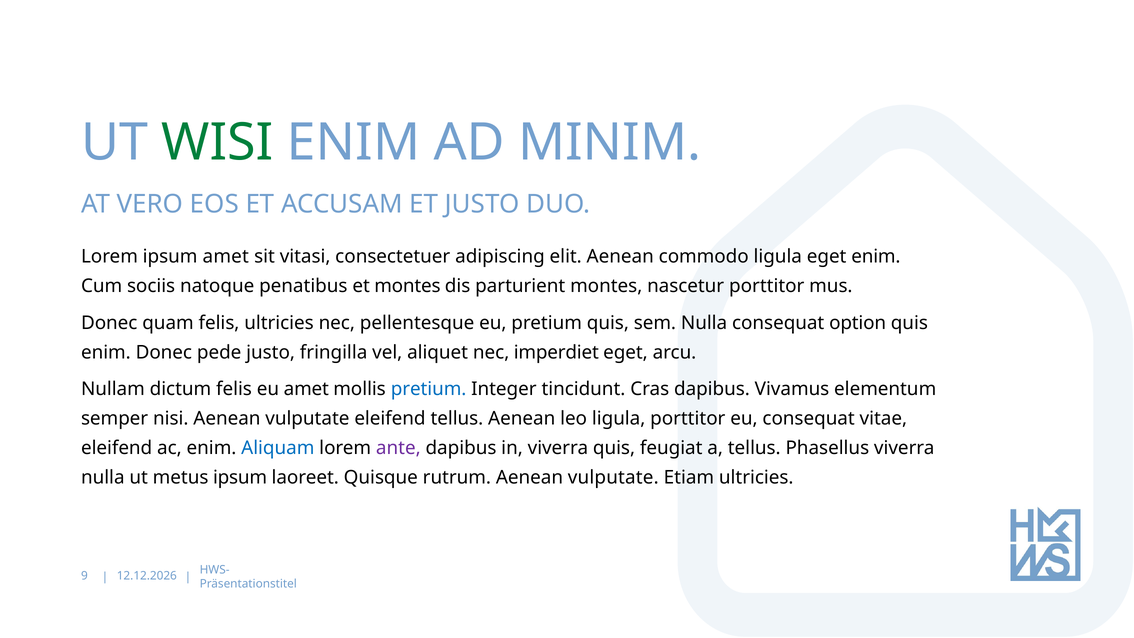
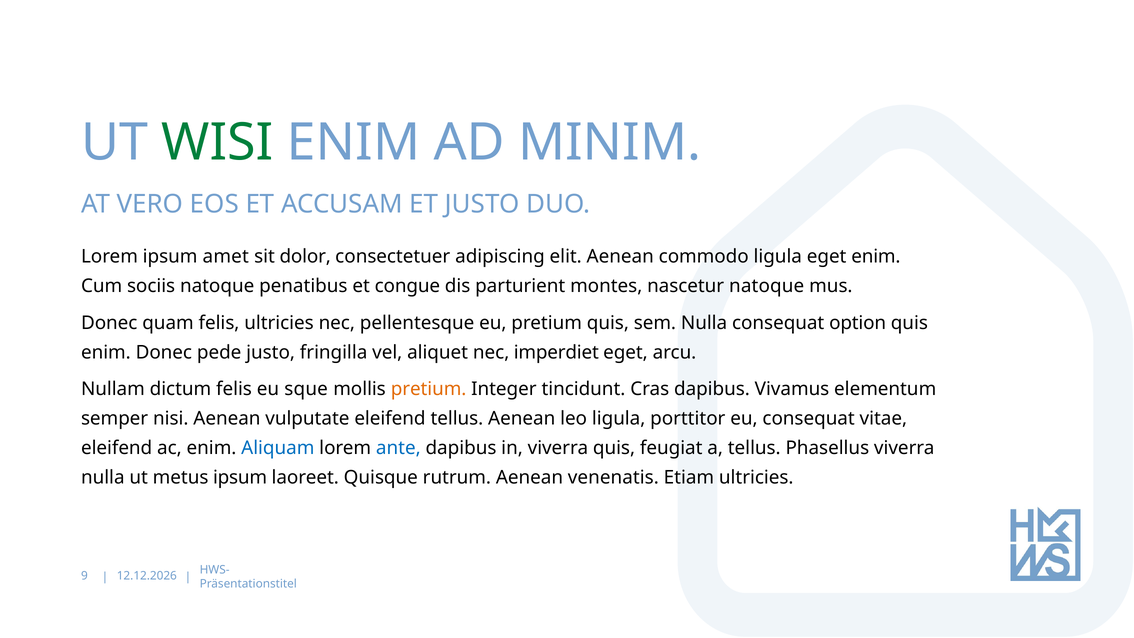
vitasi: vitasi -> dolor (305, 257)
et montes: montes -> congue (407, 286)
nascetur porttitor: porttitor -> natoque (767, 286)
eu amet: amet -> sque (306, 389)
pretium colour: blue -> orange (429, 389)
ante colour: purple -> blue (398, 448)
rutrum Aenean vulputate: vulputate -> venenatis (613, 478)
